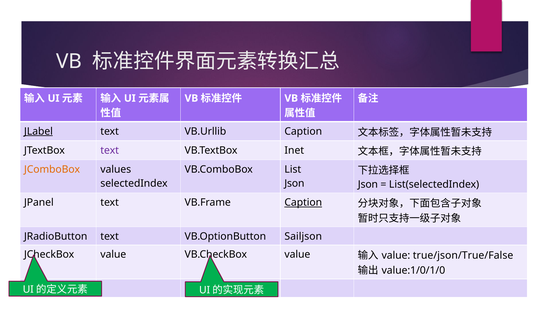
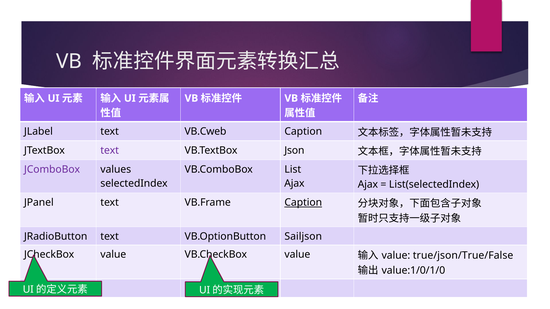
JLabel underline: present -> none (38, 131)
VB.Urllib: VB.Urllib -> VB.Cweb (205, 131)
Inet: Inet -> Json (294, 151)
JComboBox colour: orange -> purple (52, 170)
Json: Json -> Ajax (294, 184)
Json: Json -> Ajax (368, 185)
